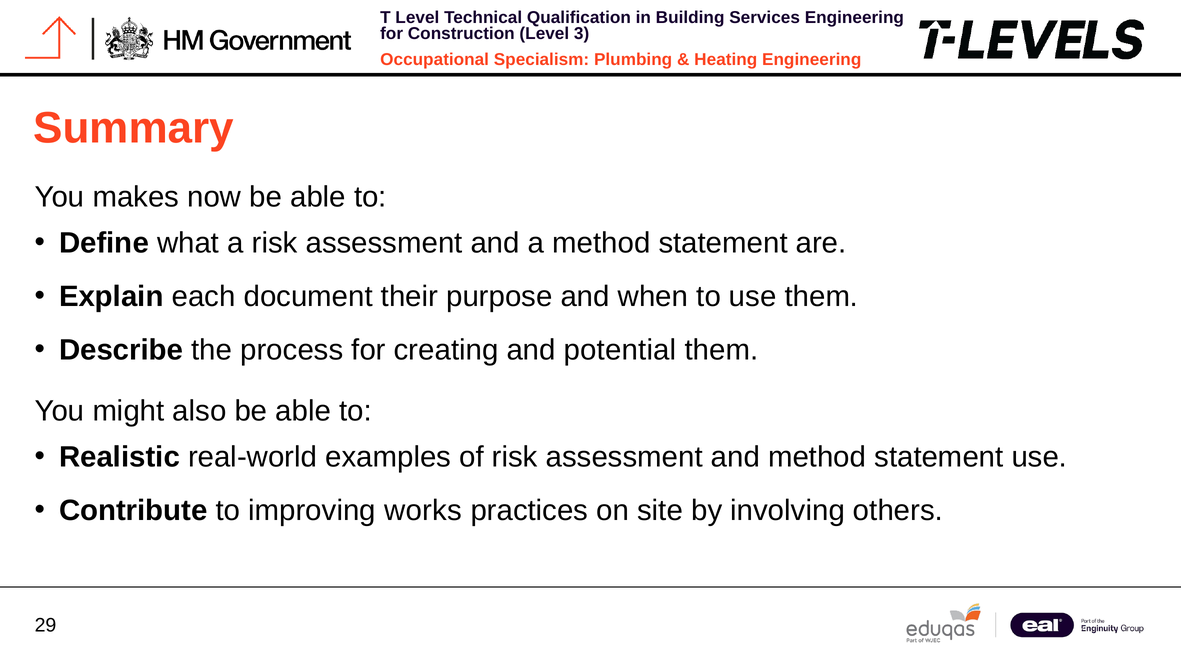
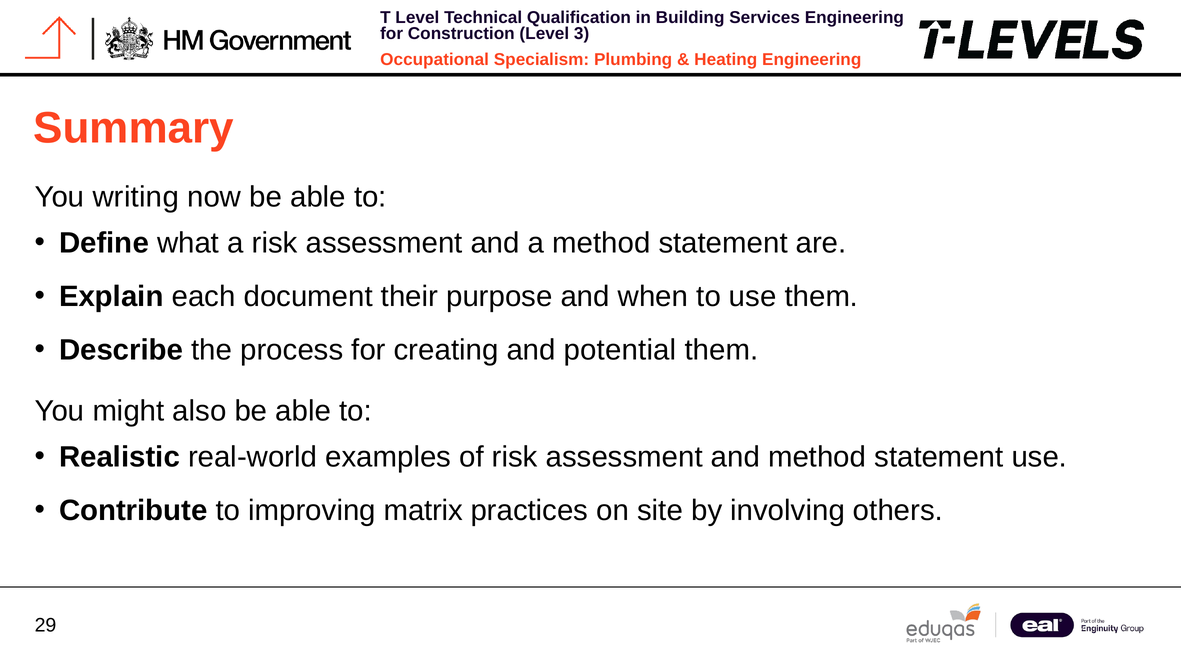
makes: makes -> writing (136, 197)
works: works -> matrix (423, 511)
